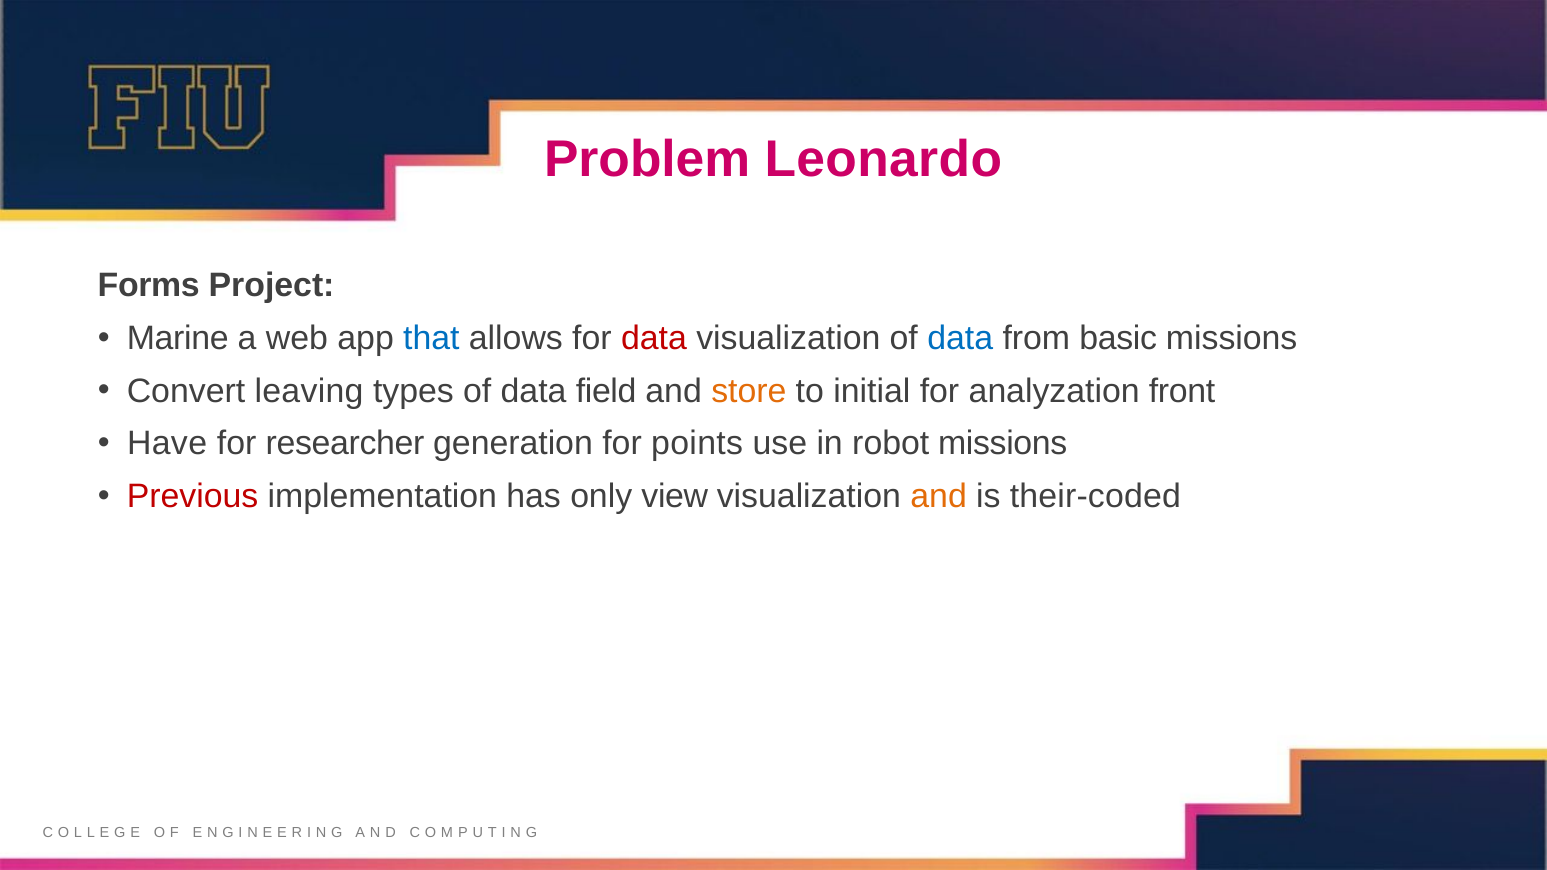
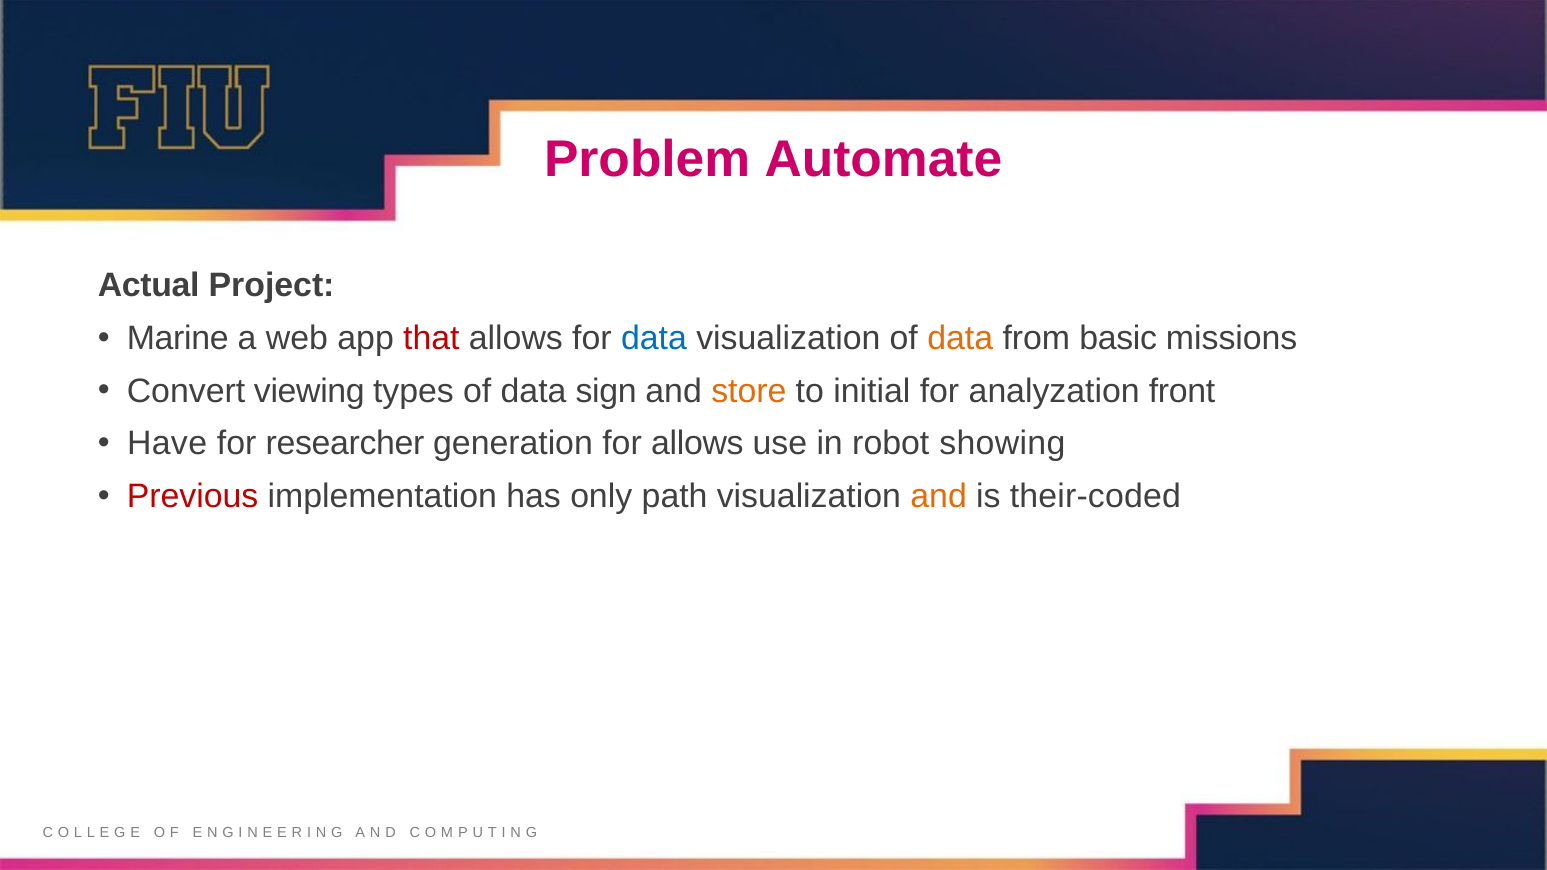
Leonardo: Leonardo -> Automate (883, 159)
Forms: Forms -> Actual (149, 286)
that colour: blue -> red (431, 338)
data colour: red -> blue (654, 338)
data colour: blue -> orange (960, 338)
leaving: leaving -> viewing (309, 391)
field: field -> sign (606, 391)
for points: points -> allows (697, 444)
robot missions: missions -> showing (1002, 444)
view: view -> path (675, 496)
